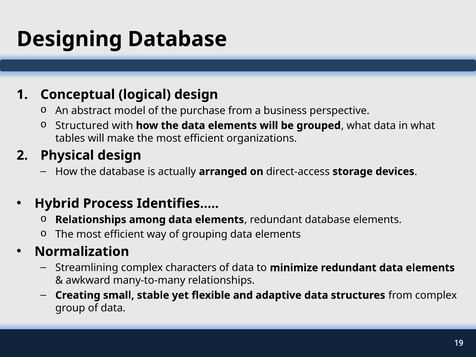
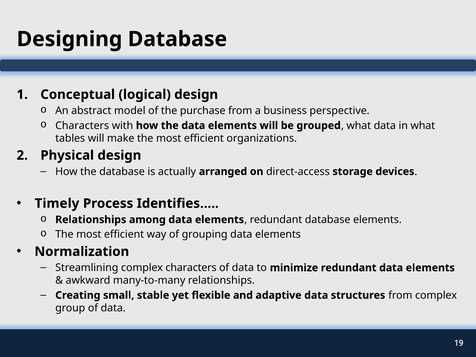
Structured: Structured -> Characters (82, 126)
Hybrid: Hybrid -> Timely (57, 203)
